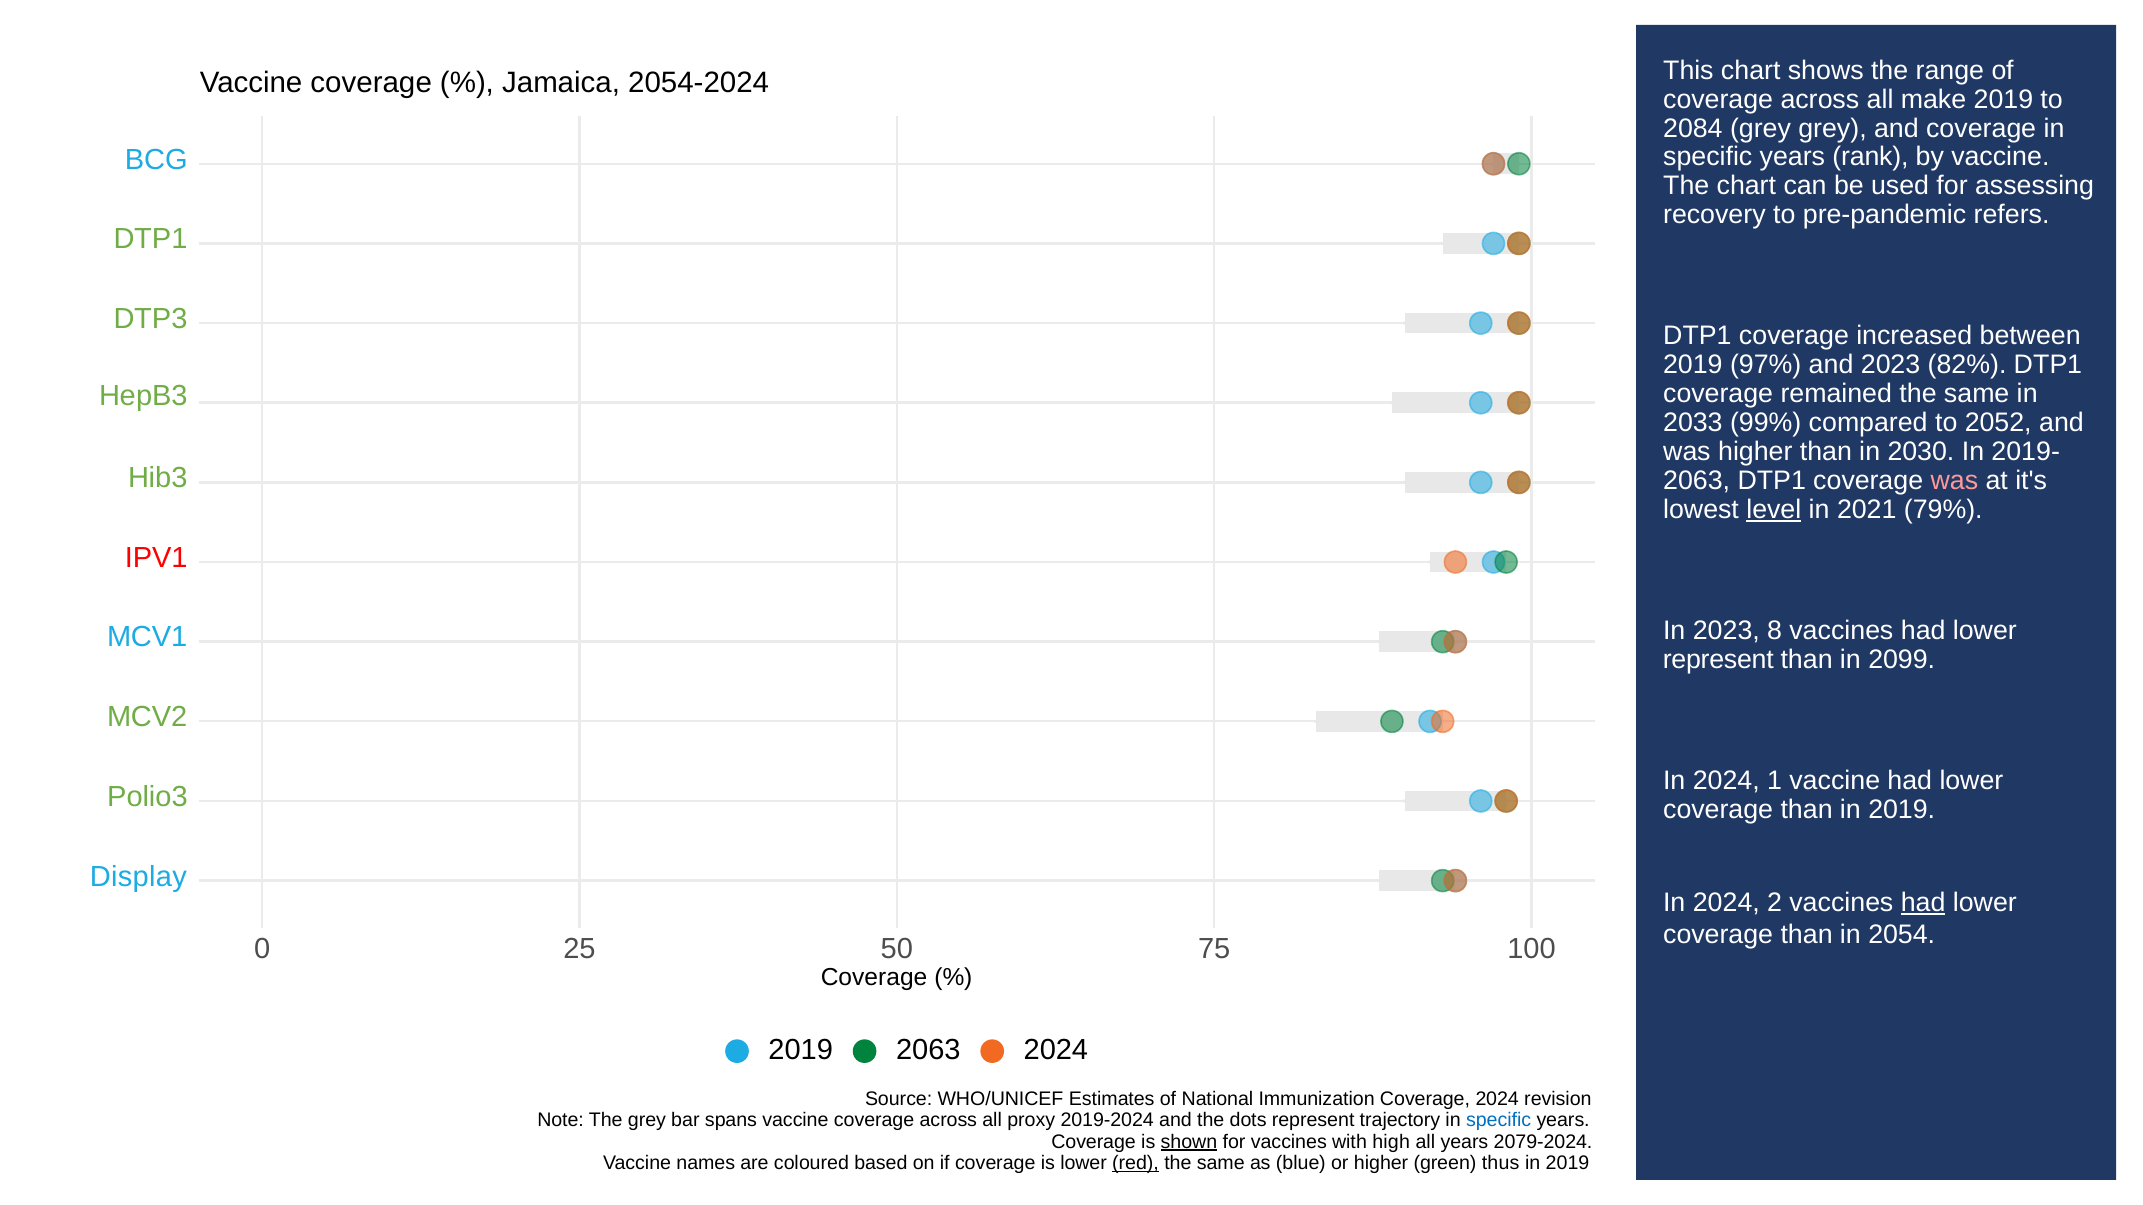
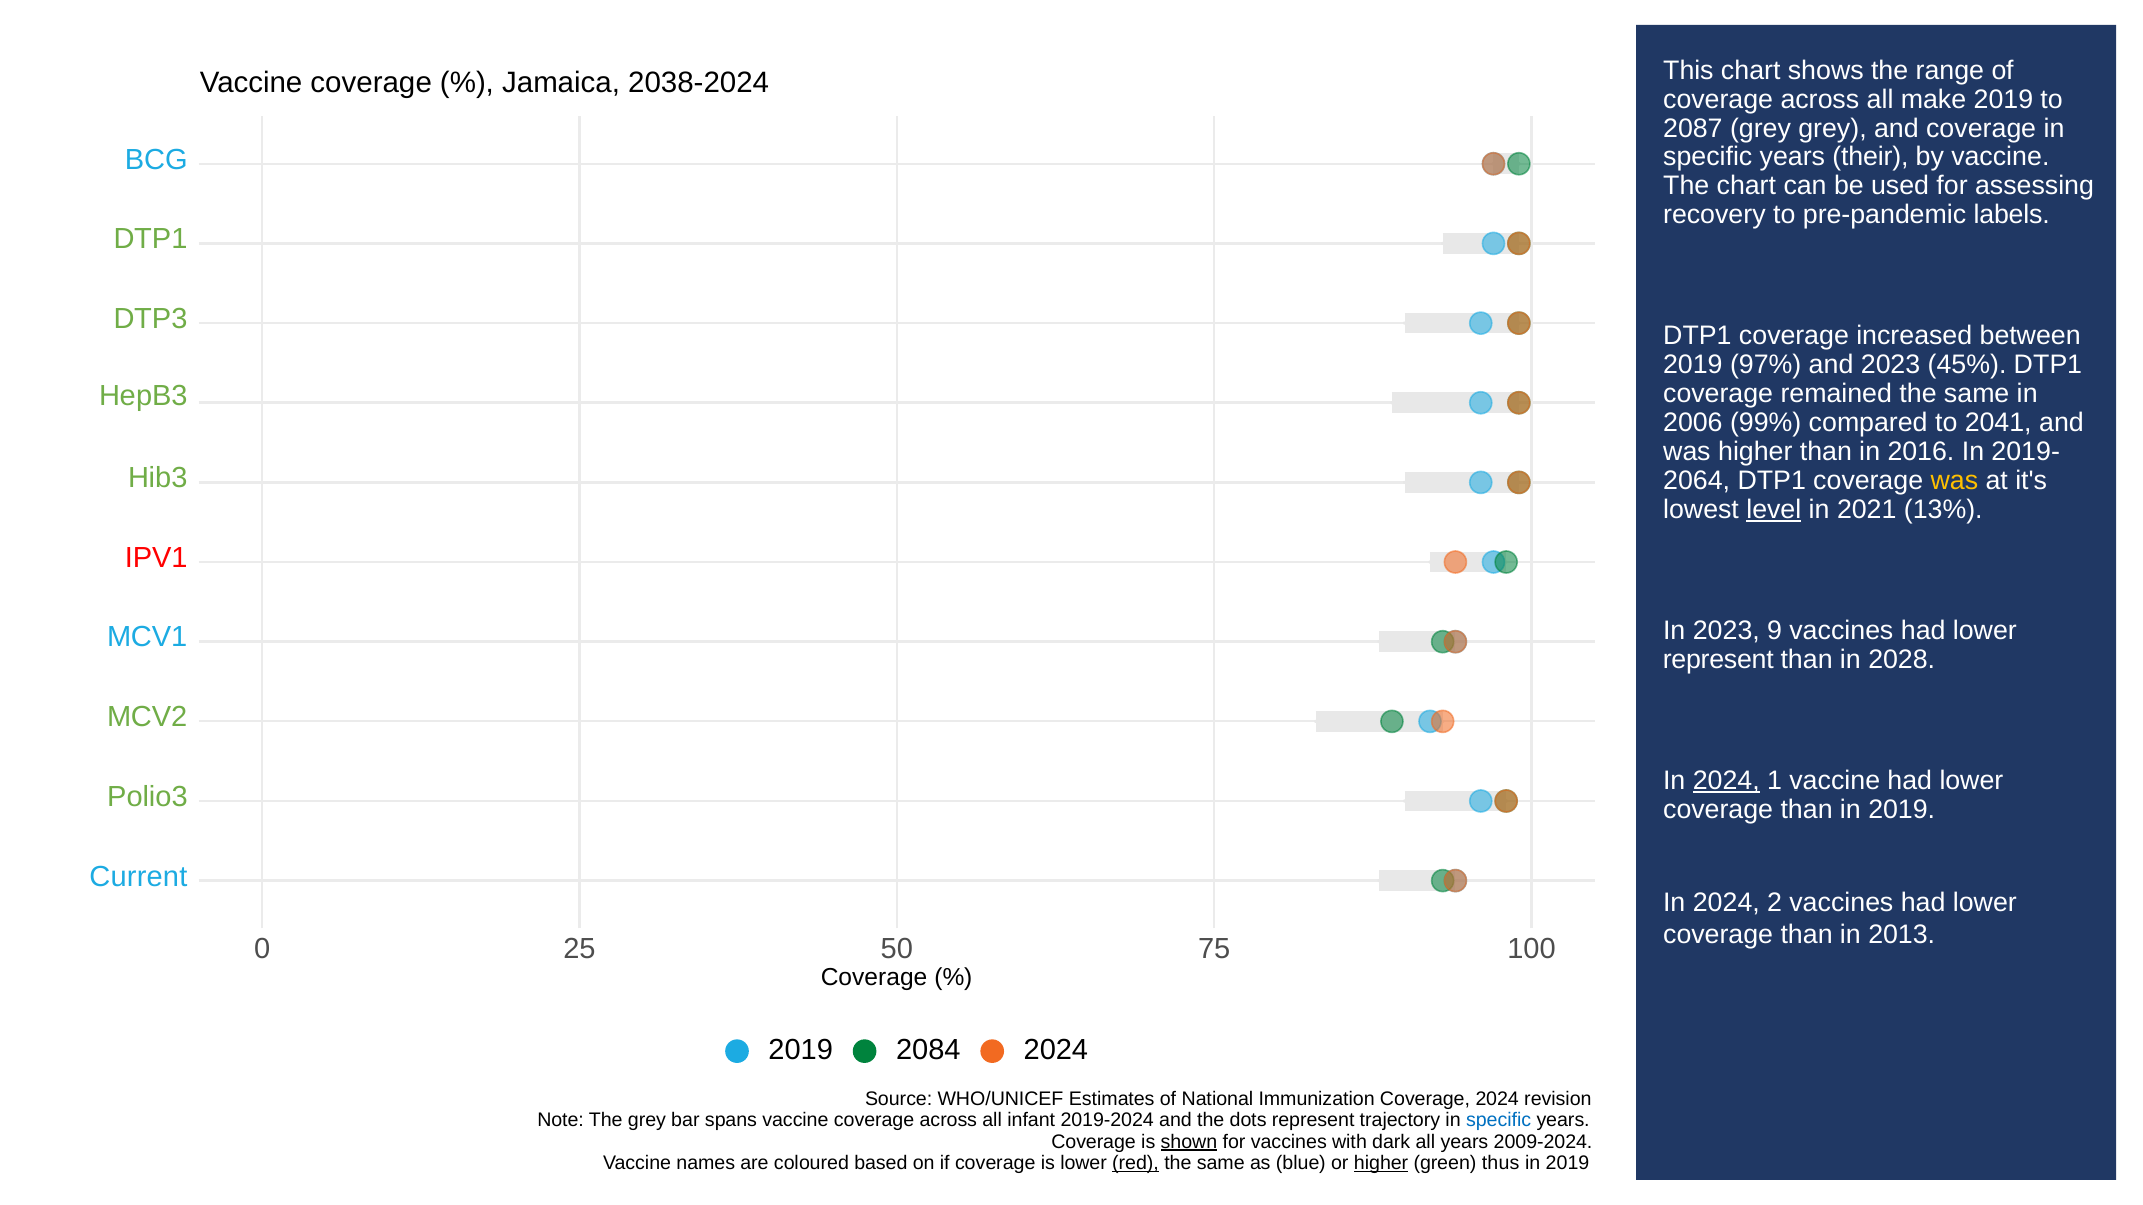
2054-2024: 2054-2024 -> 2038-2024 (699, 83)
2084: 2084 -> 2087 (1693, 128)
rank: rank -> their (1870, 157)
refers: refers -> labels (2012, 215)
82%: 82% -> 45% (1967, 365)
2033: 2033 -> 2006 (1693, 423)
2052: 2052 -> 2041 (1998, 423)
2030: 2030 -> 2016 (1921, 452)
2063: 2063 -> 2064 (1697, 481)
was colour: pink -> yellow (1954, 481)
79%: 79% -> 13% (1943, 510)
8: 8 -> 9 (1775, 631)
2099: 2099 -> 2028 (1902, 660)
2024 underline: none -> present (1726, 781)
Display: Display -> Current (138, 877)
had underline: present -> none (1923, 903)
2054: 2054 -> 2013 (1902, 935)
2019 2063: 2063 -> 2084 (928, 1050)
proxy: proxy -> infant (1031, 1121)
high: high -> dark (1391, 1142)
2079-2024: 2079-2024 -> 2009-2024 (1543, 1142)
higher underline: none -> present (1381, 1163)
